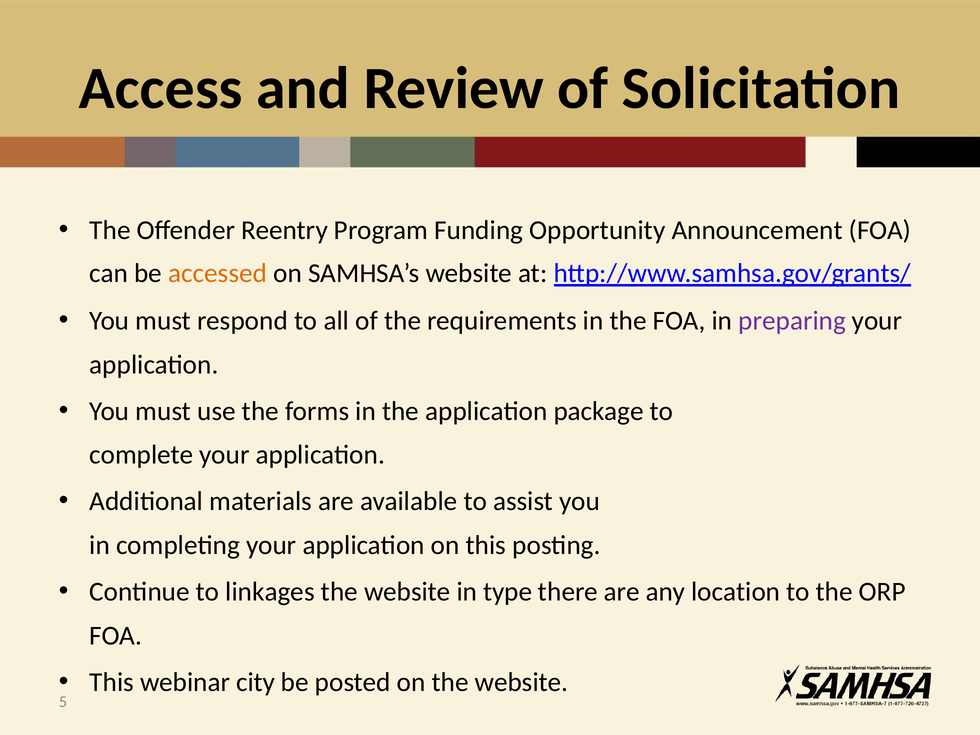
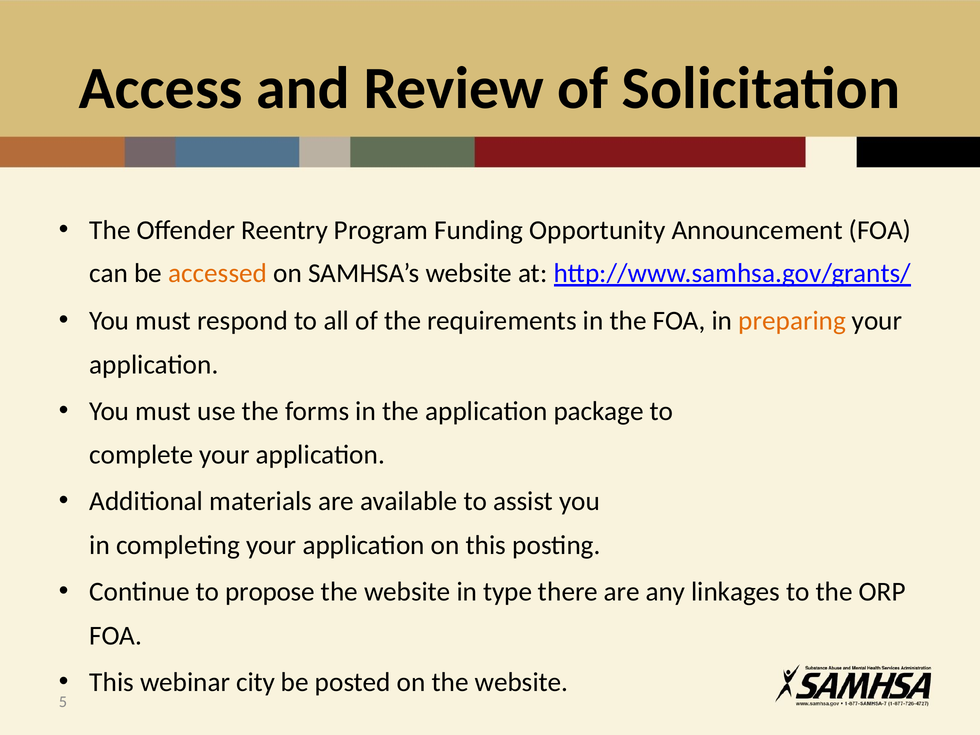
preparing colour: purple -> orange (792, 321)
linkages: linkages -> propose (270, 592)
location: location -> linkages (736, 592)
